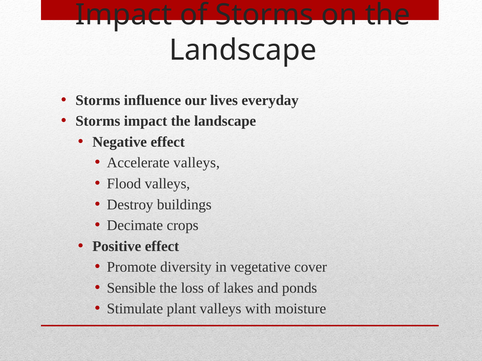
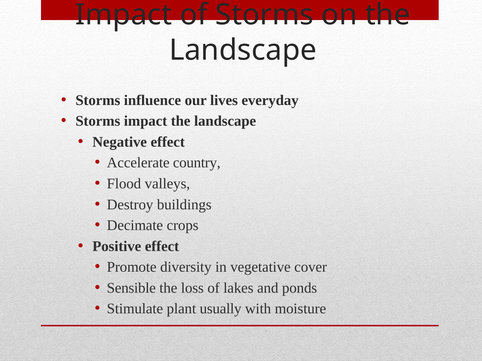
Accelerate valleys: valleys -> country (197, 163)
plant valleys: valleys -> usually (221, 309)
